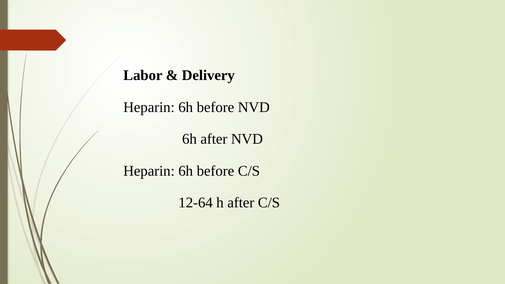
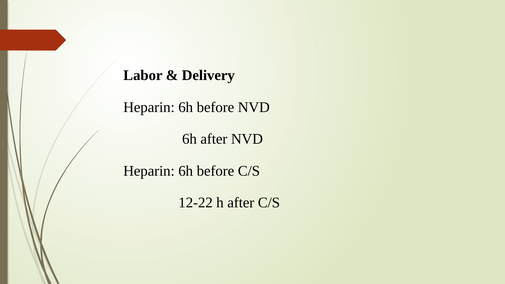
12-64: 12-64 -> 12-22 (196, 203)
